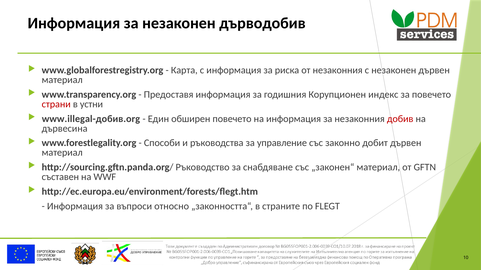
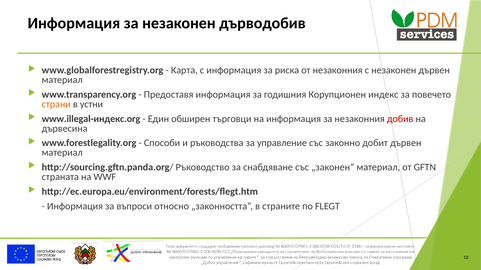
страни colour: red -> orange (56, 104)
www.illegal-добив.org: www.illegal-добив.org -> www.illegal-индекс.org (91, 119)
обширен повечето: повечето -> търговци (232, 119)
съставен: съставен -> страната (60, 177)
